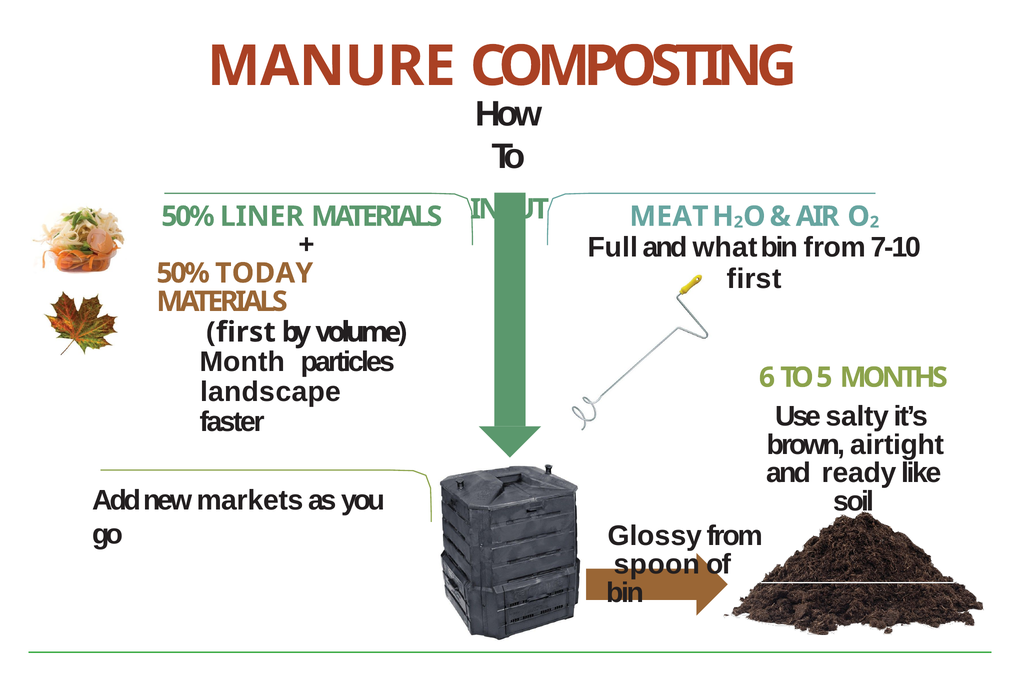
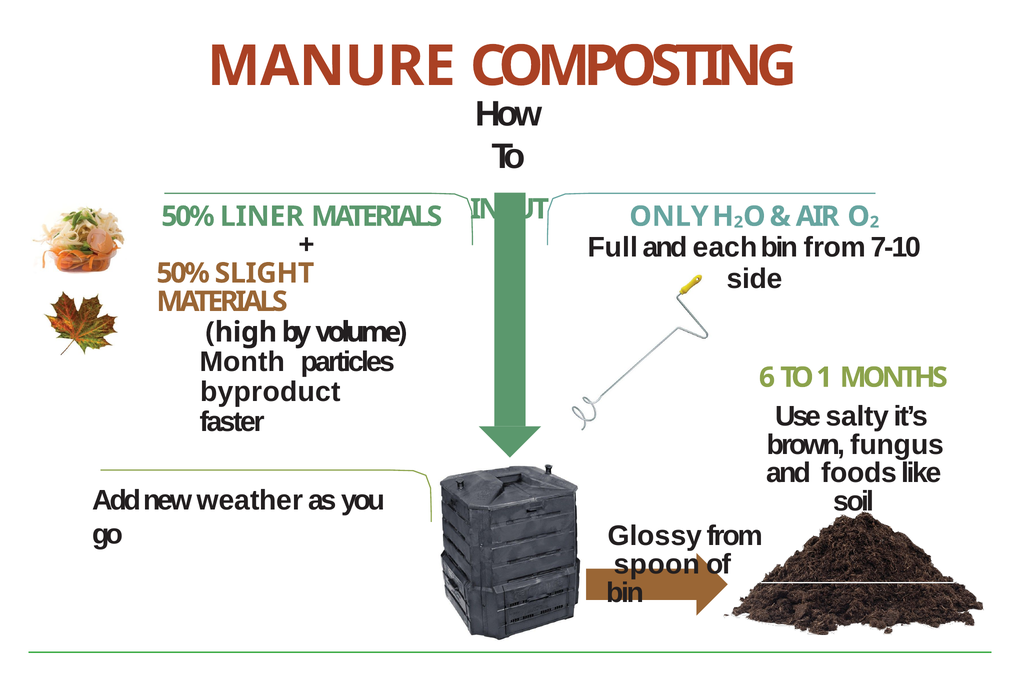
MEAT: MEAT -> ONLY (669, 216)
what: what -> each (725, 248)
first: first -> side (754, 279)
TODAY: TODAY -> SLIGHT (264, 273)
first: first -> high (241, 332)
5: 5 -> 1 (824, 377)
landscape: landscape -> byproduct (271, 392)
airtight: airtight -> fungus (897, 445)
ready: ready -> foods (859, 473)
markets: markets -> weather (250, 500)
